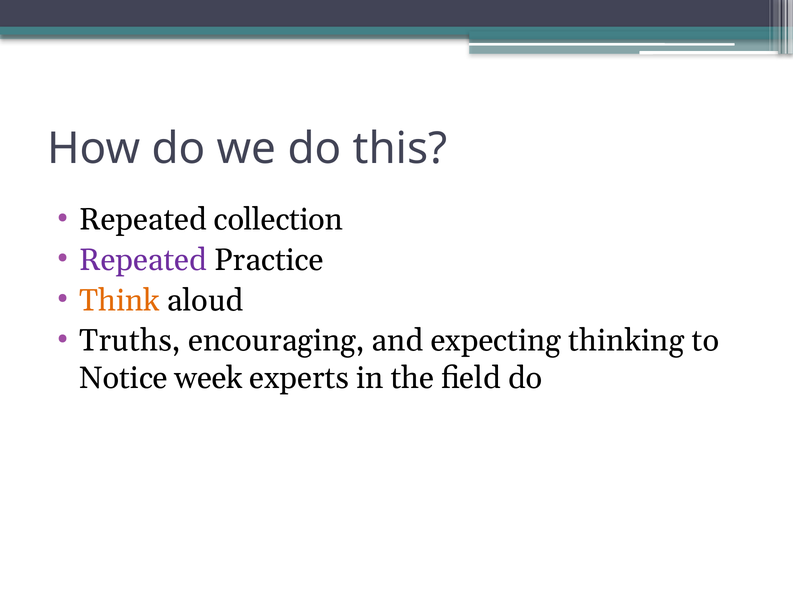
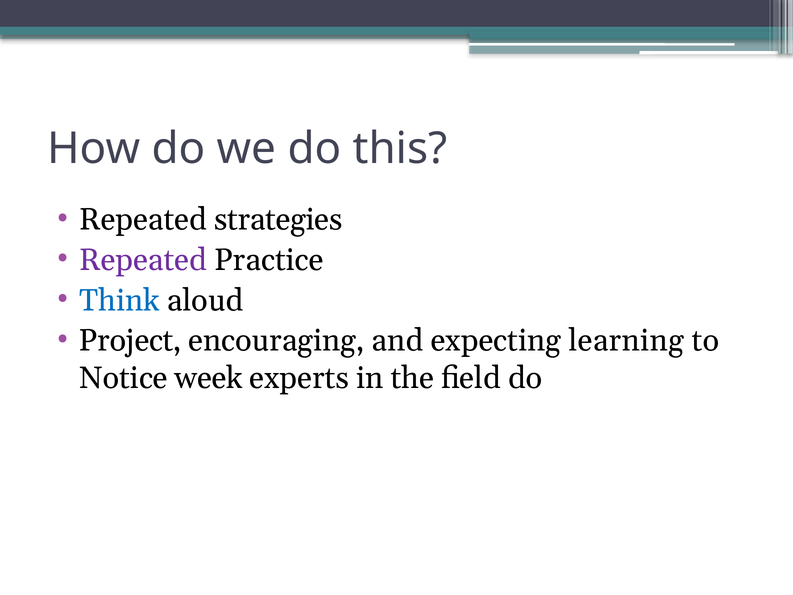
collection: collection -> strategies (278, 220)
Think colour: orange -> blue (119, 300)
Truths: Truths -> Project (130, 341)
thinking: thinking -> learning (626, 341)
